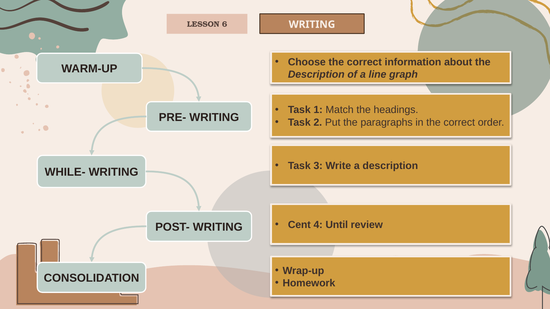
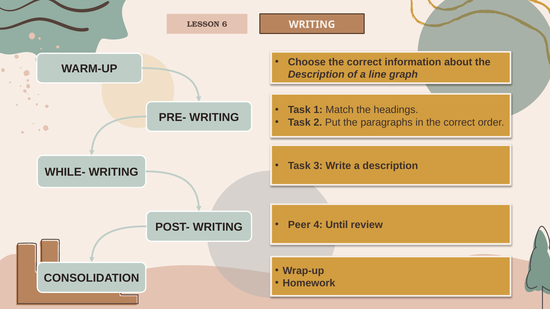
Cent: Cent -> Peer (299, 225)
